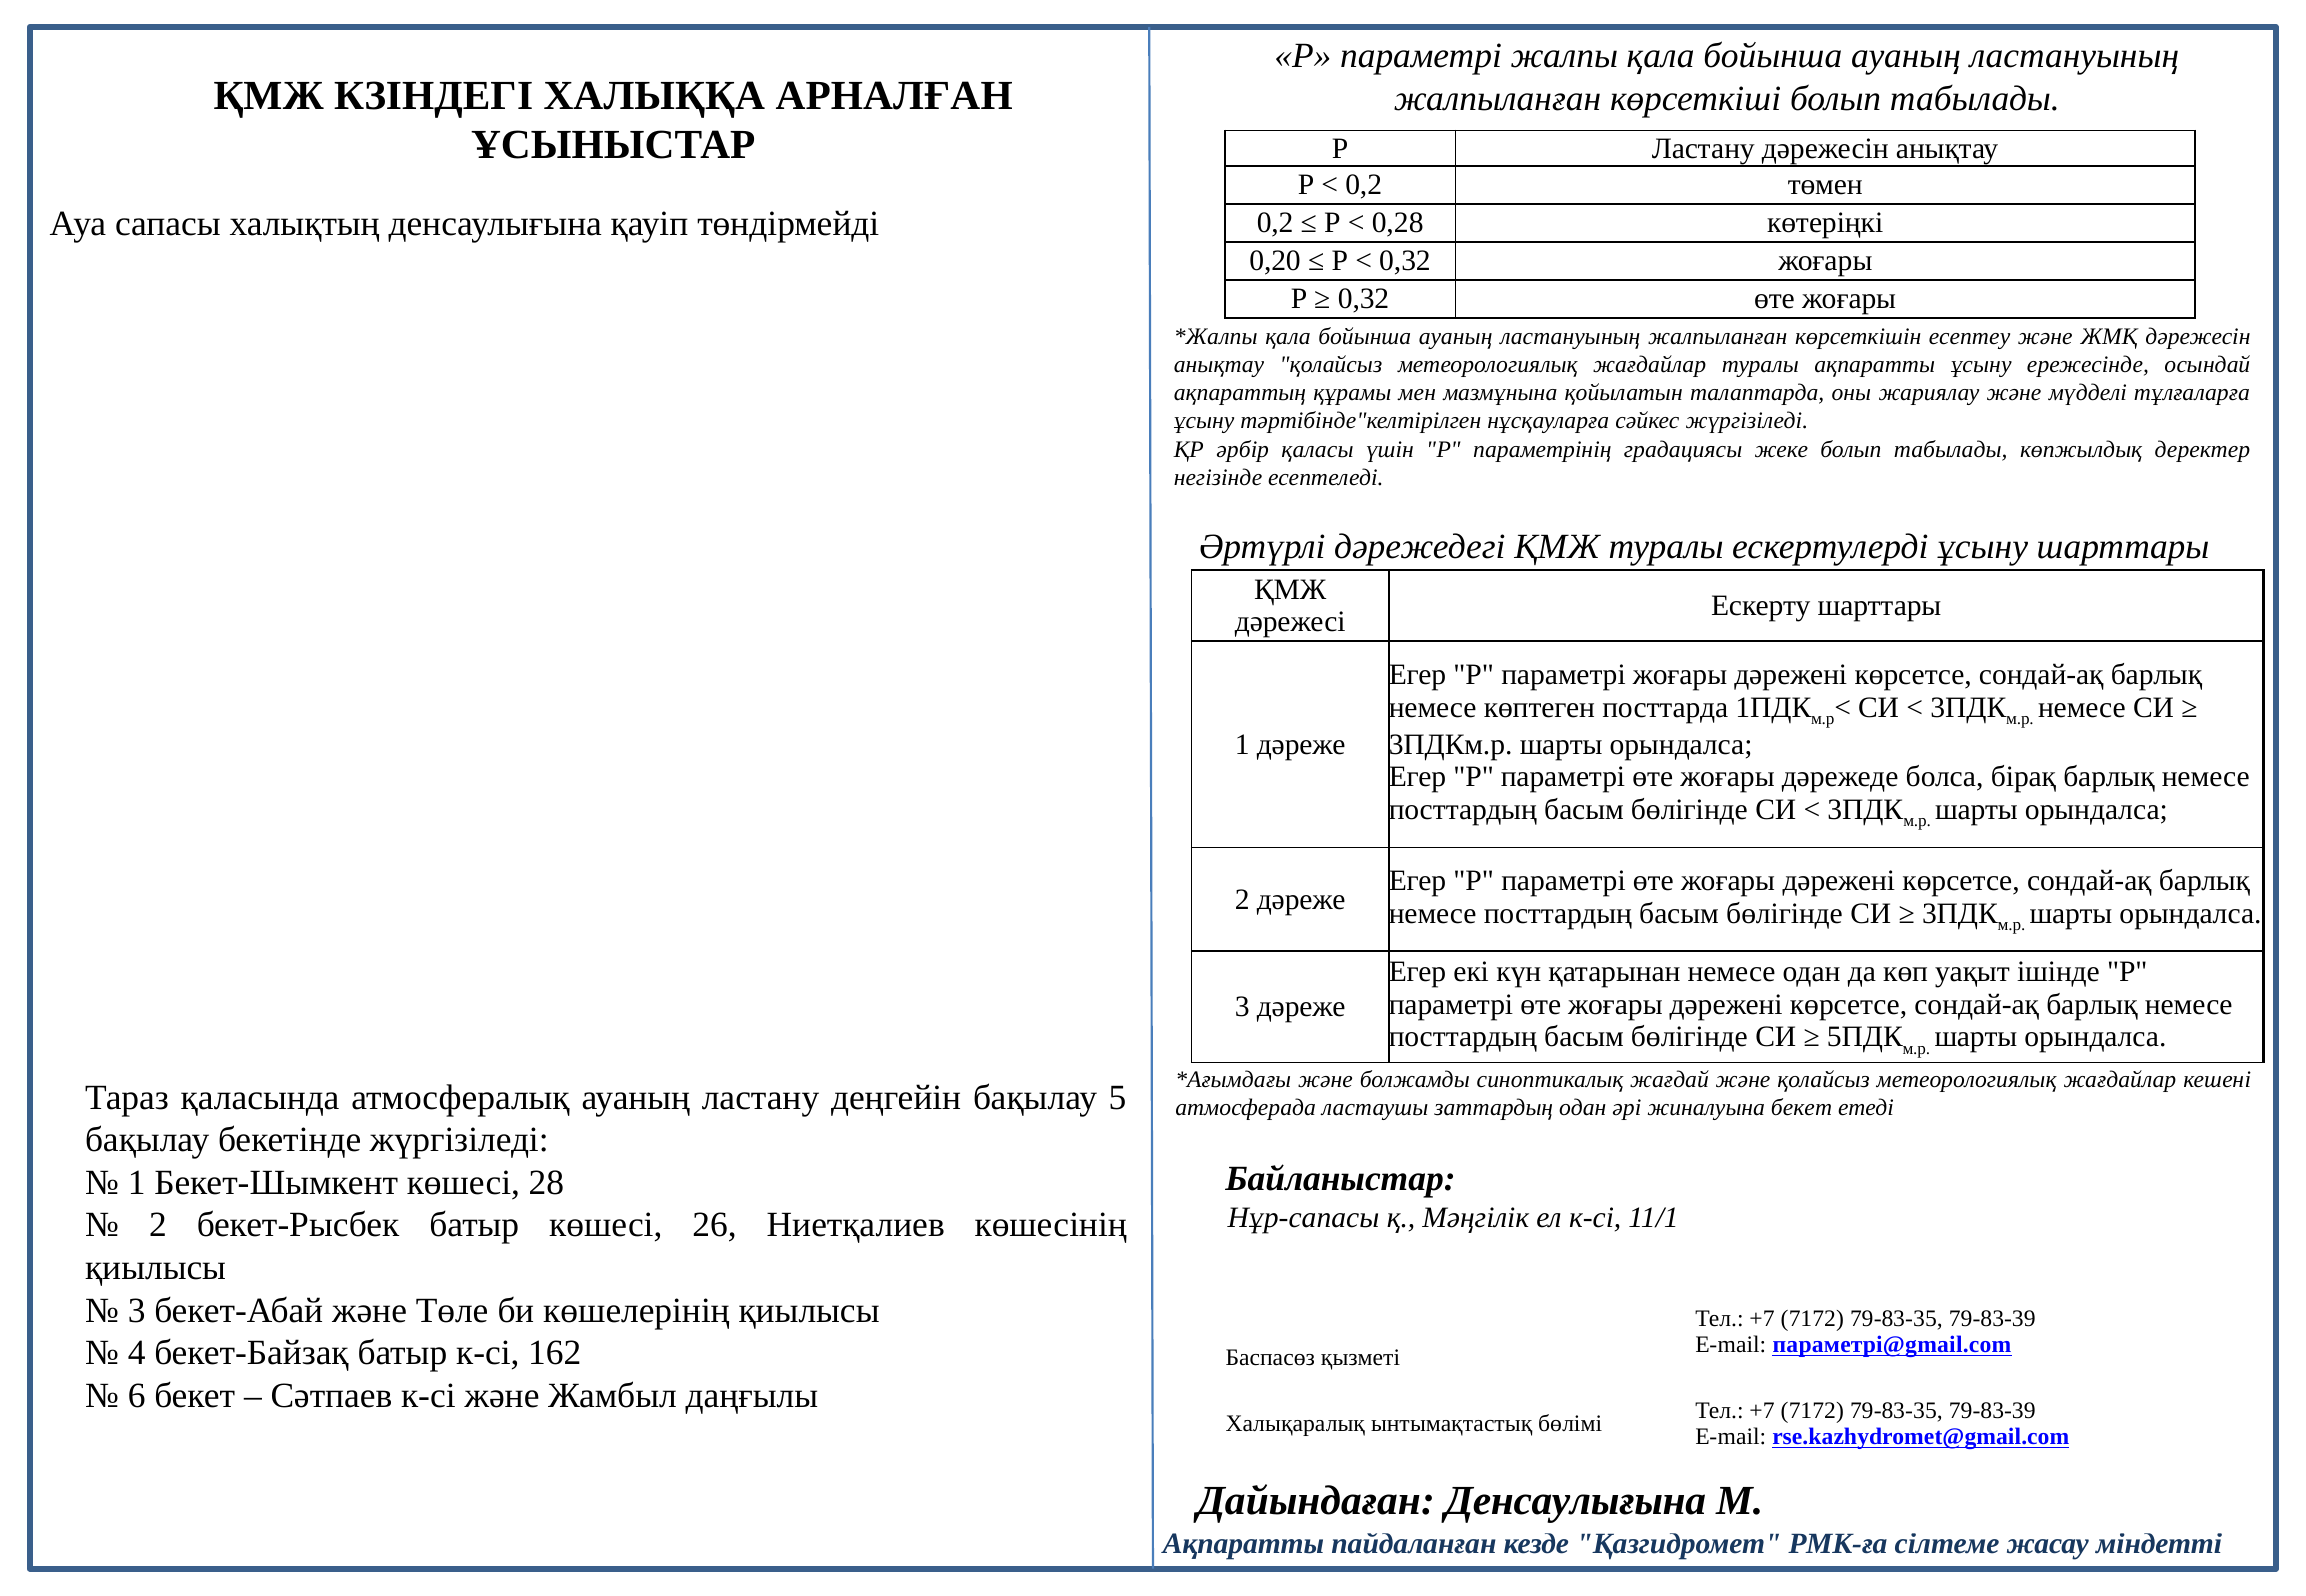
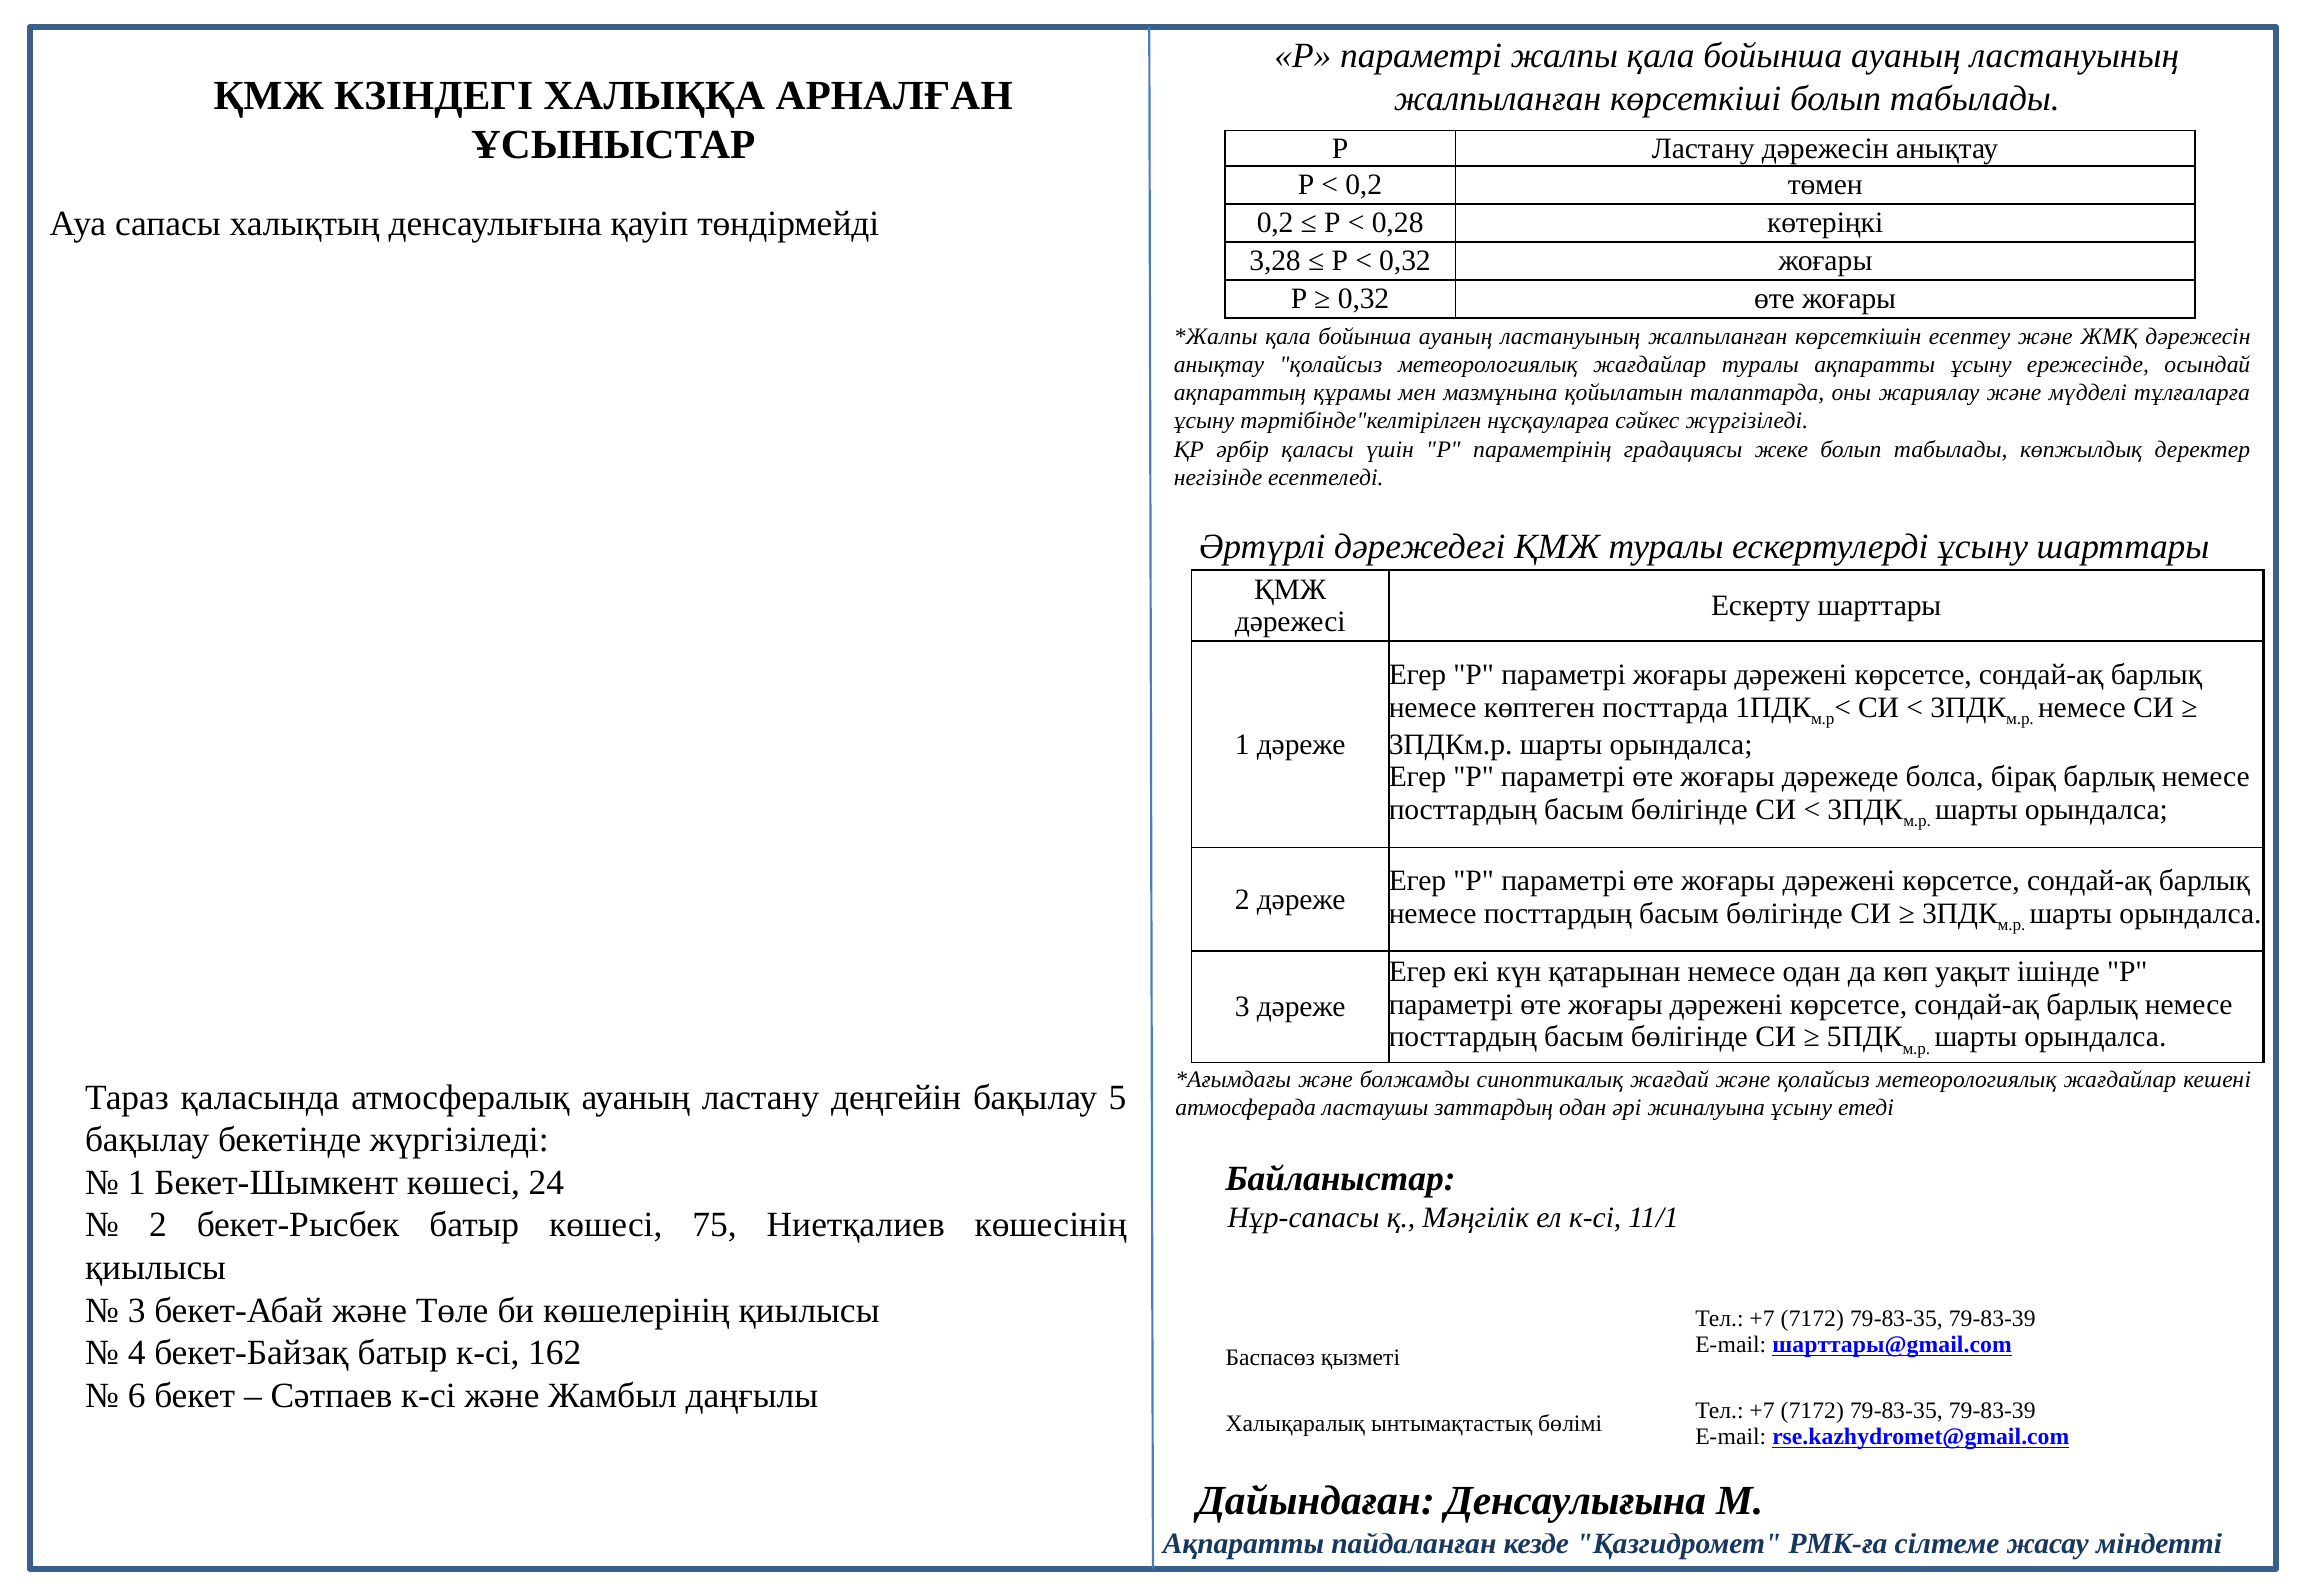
0,20: 0,20 -> 3,28 (1275, 261)
жиналуына бекет: бекет -> ұсыну (1801, 1108)
28: 28 -> 24 (546, 1183)
26: 26 -> 75 (714, 1226)
параметрі@gmail.com: параметрі@gmail.com -> шарттары@gmail.com (1892, 1345)
